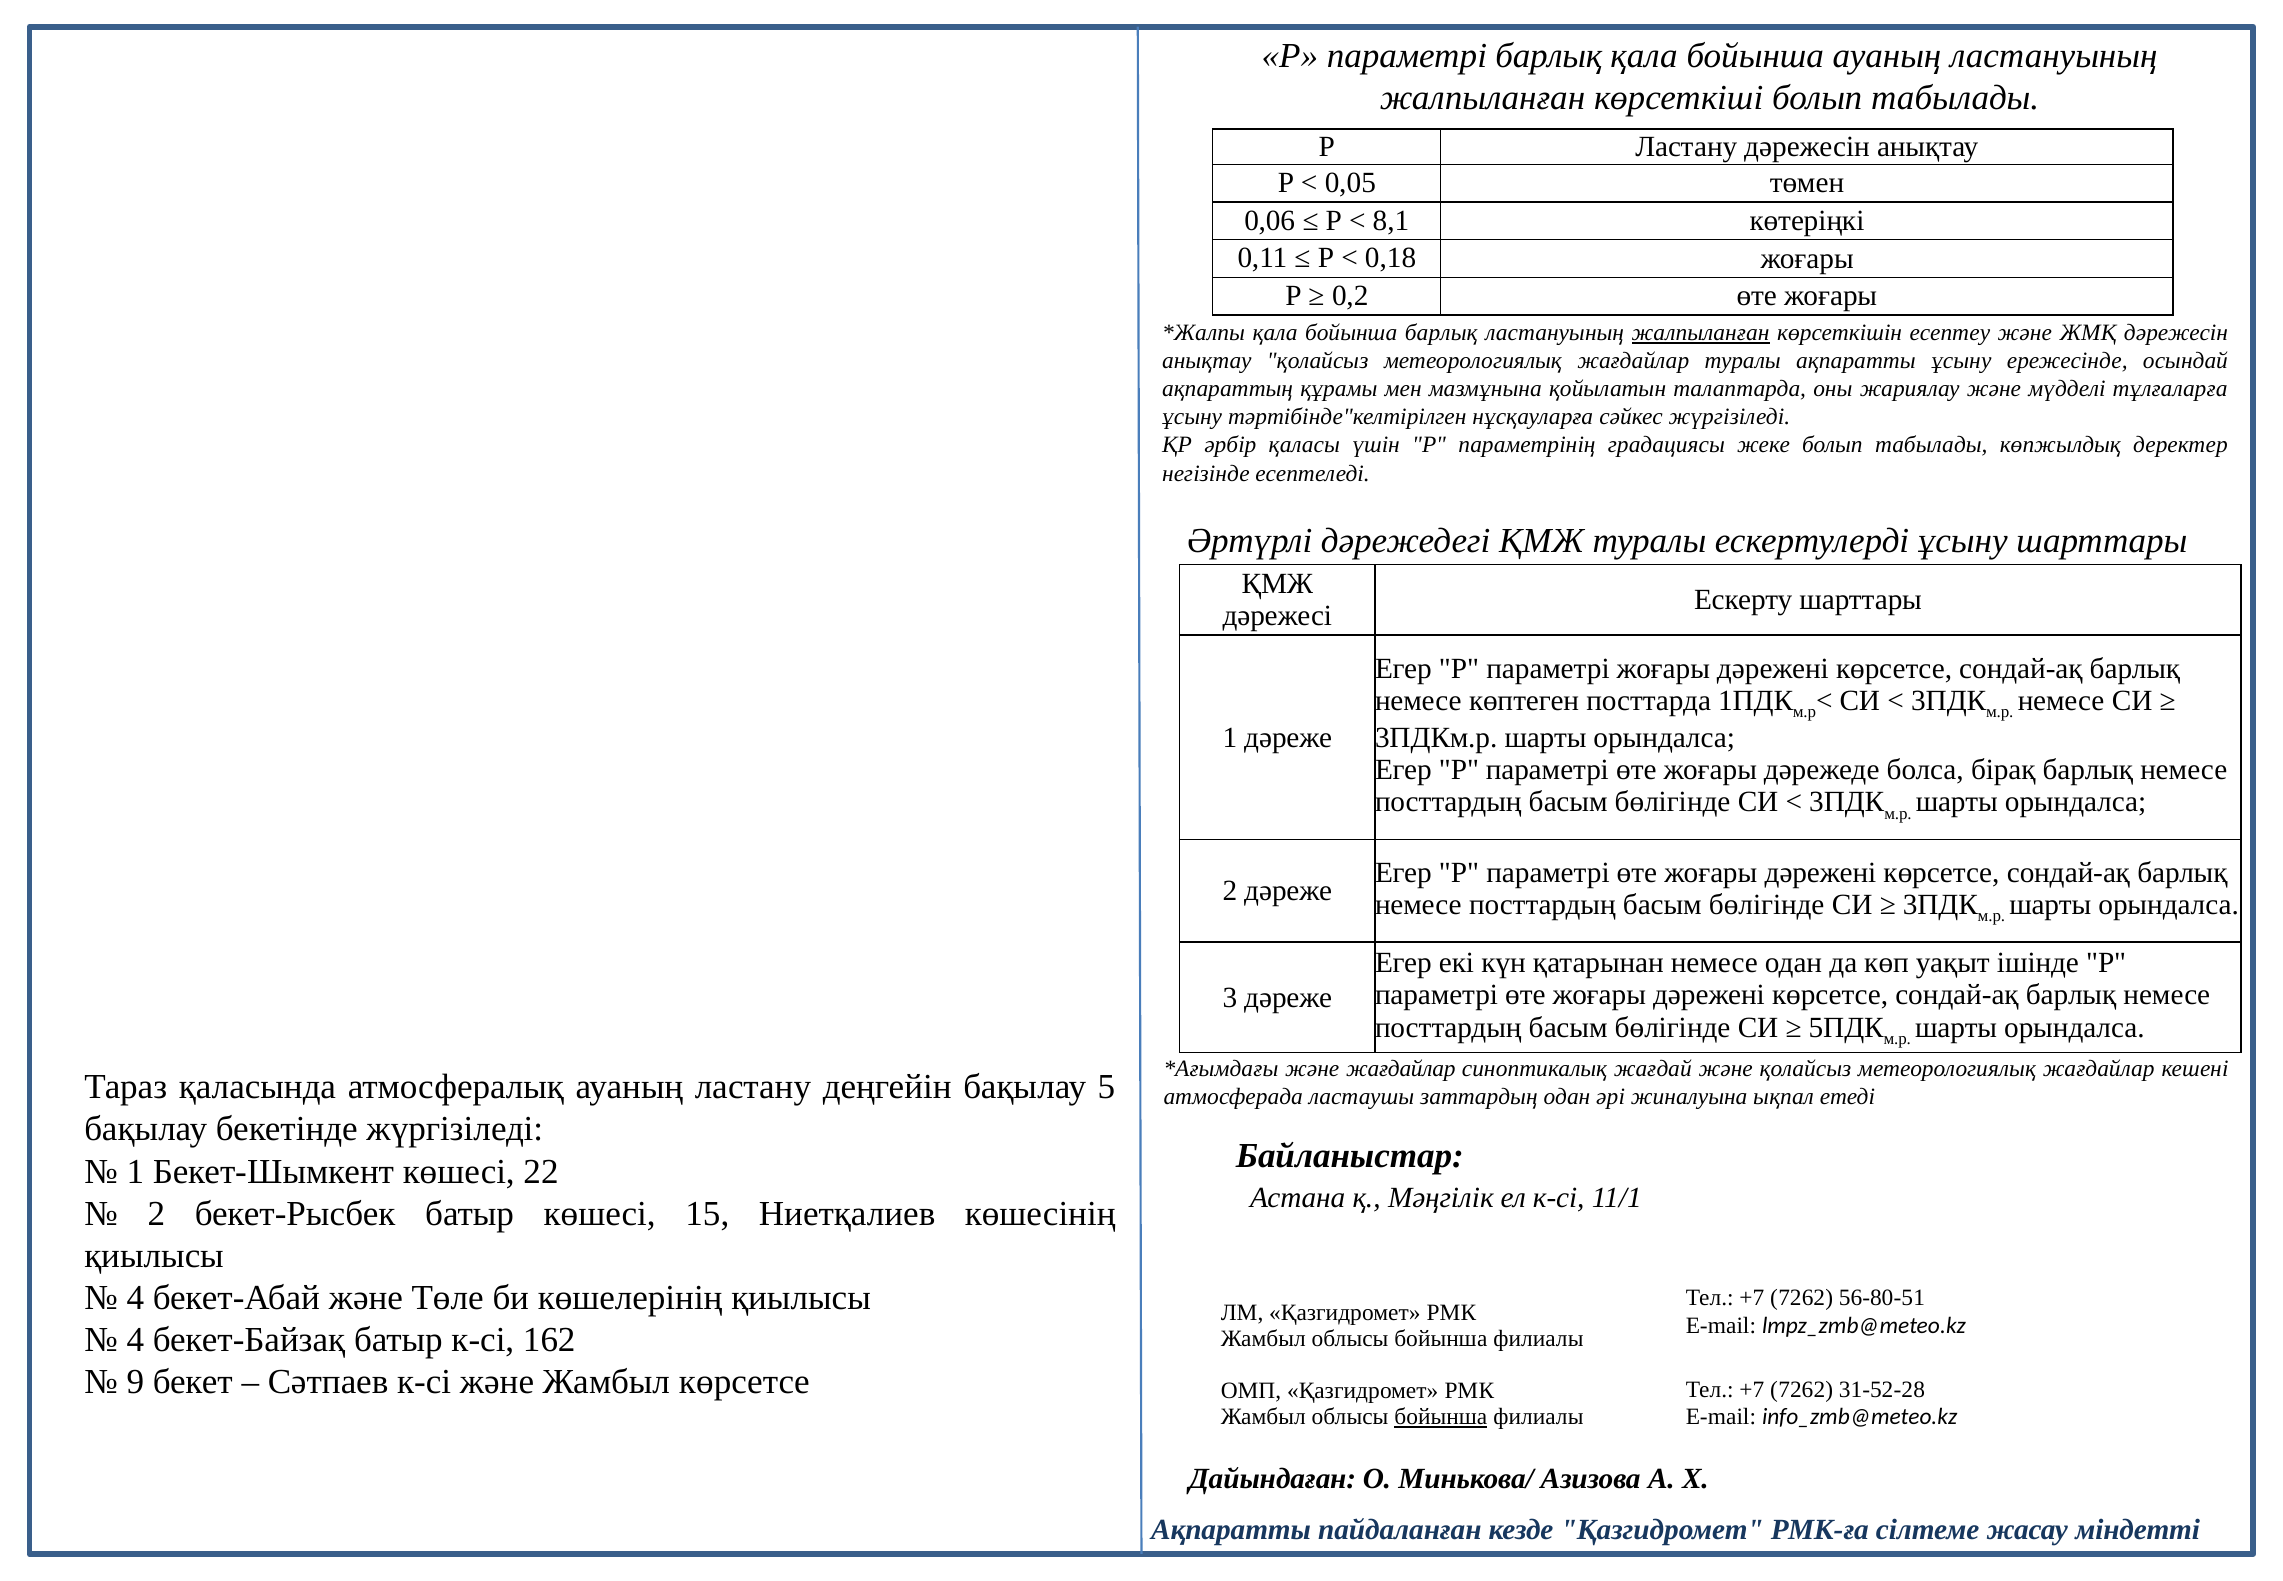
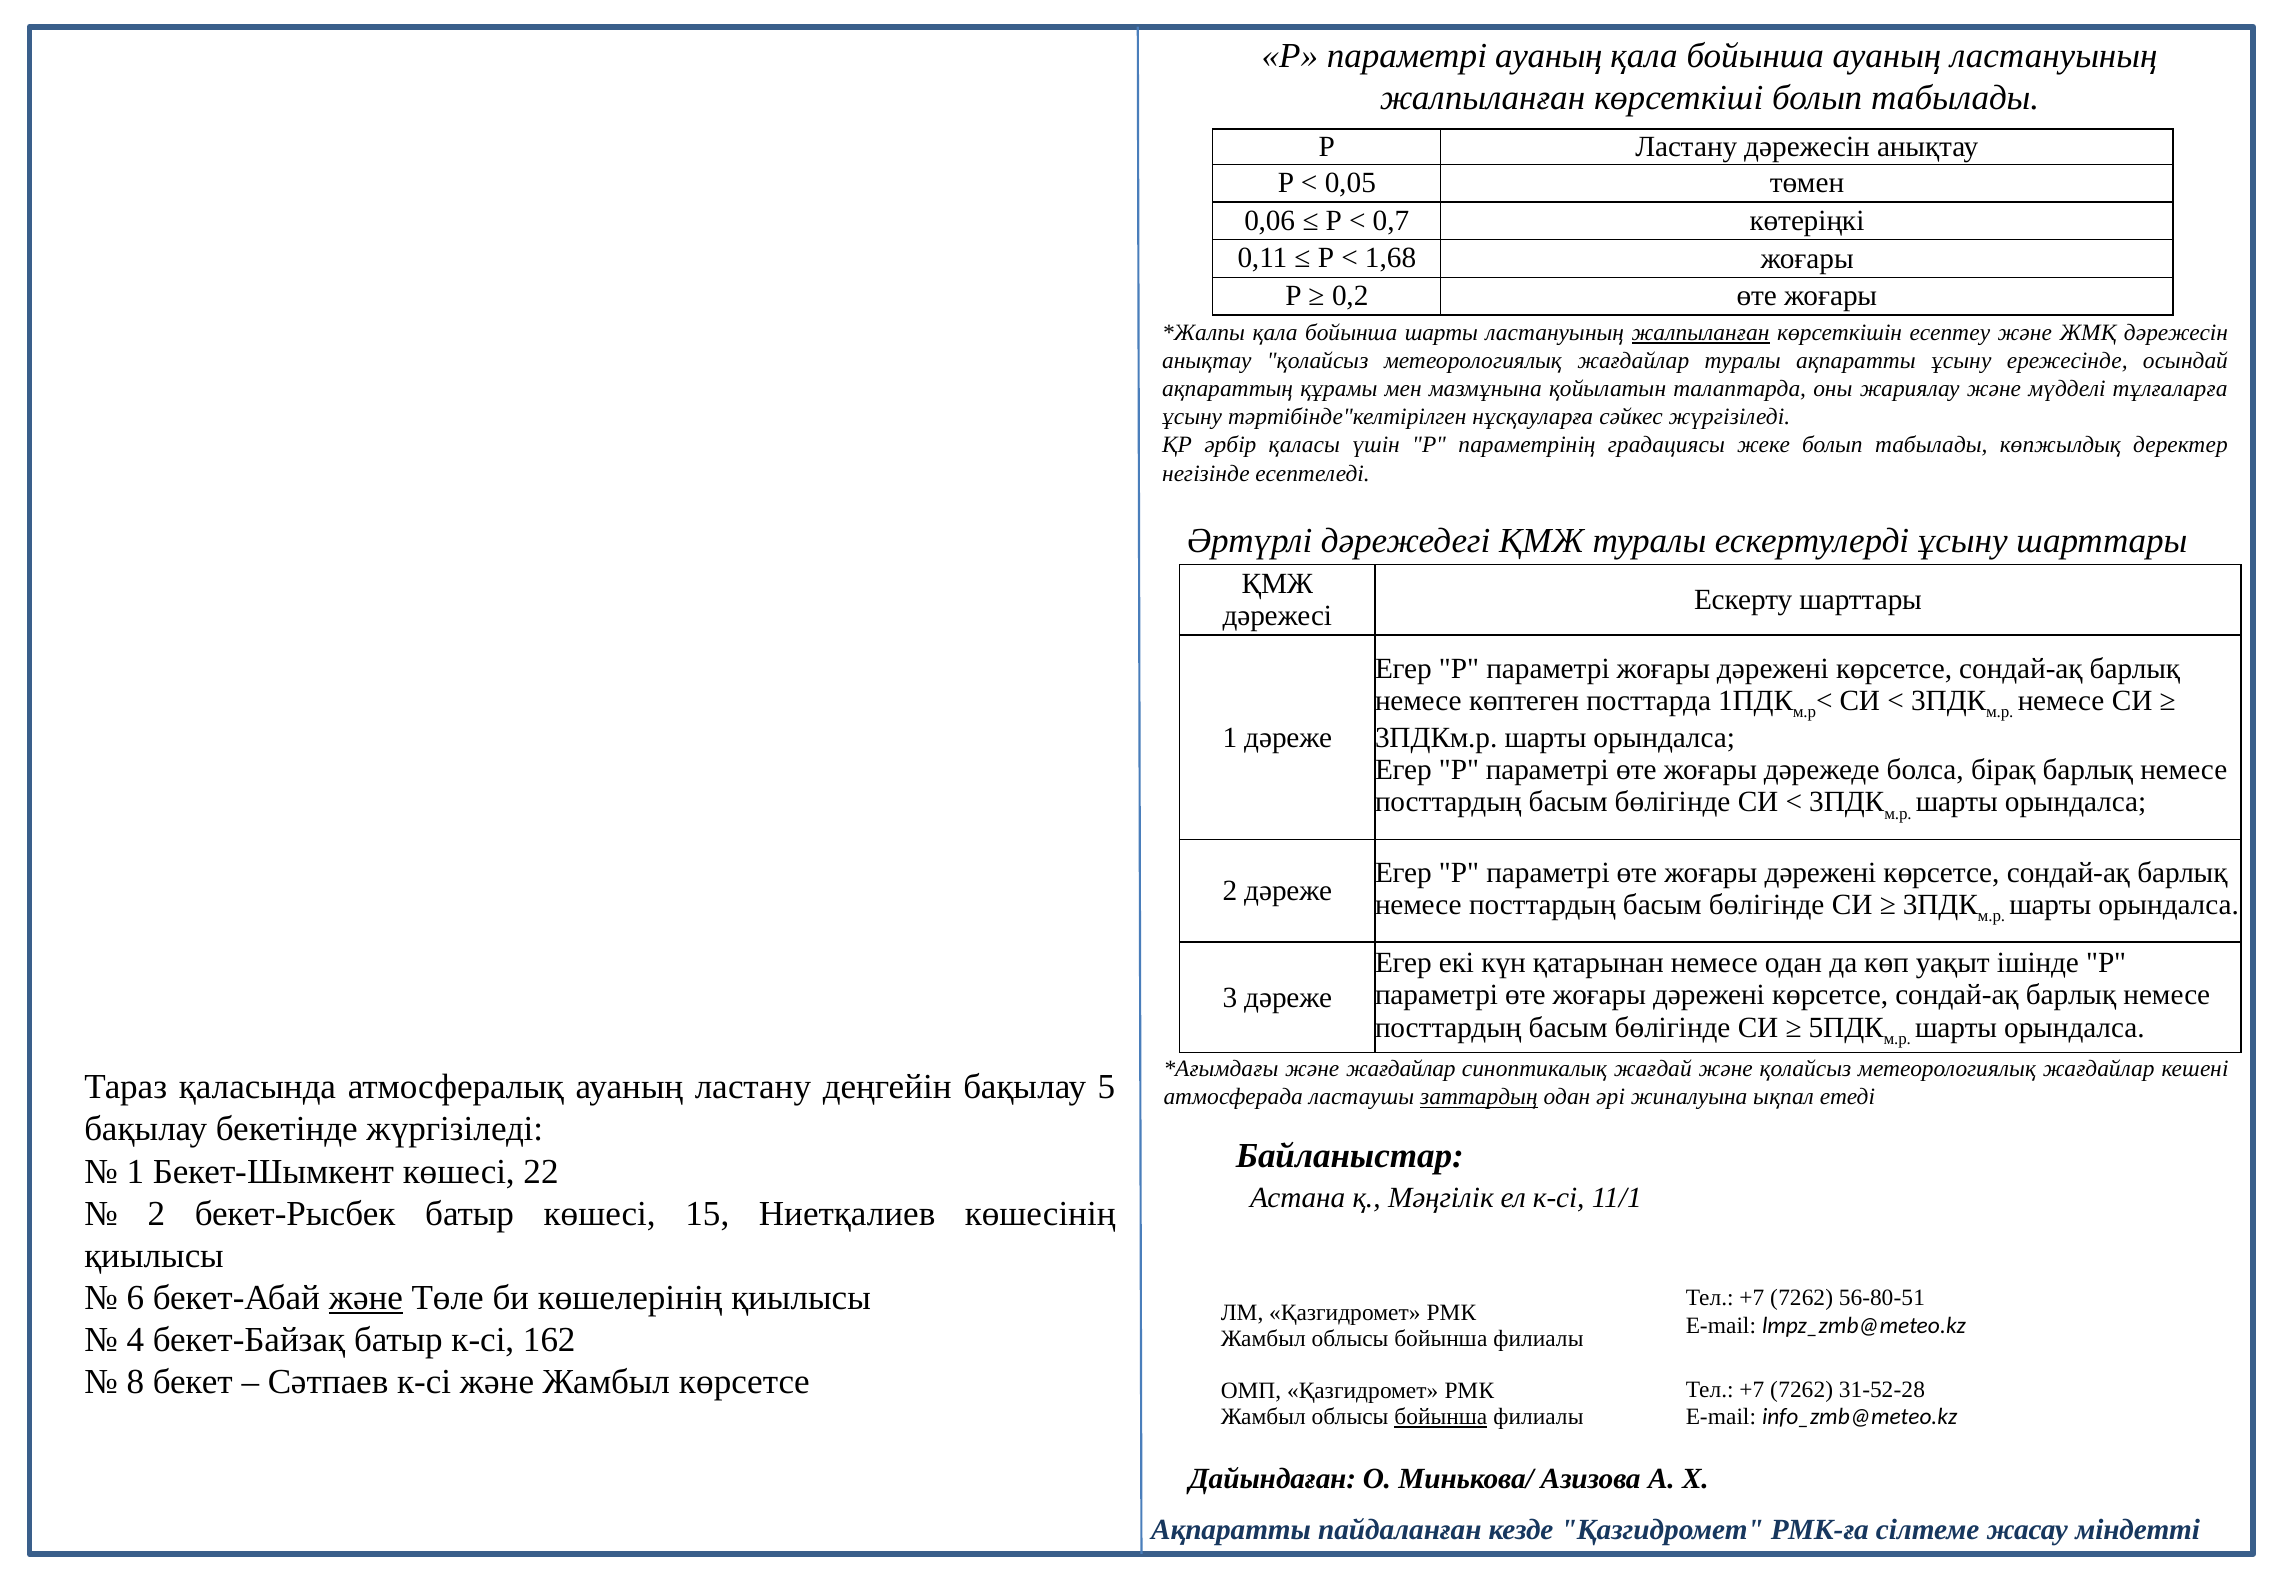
параметрі барлық: барлық -> ауаның (1549, 56)
8,1: 8,1 -> 0,7 (1391, 220)
0,18: 0,18 -> 1,68 (1391, 258)
бойынша барлық: барлық -> шарты (1441, 333)
заттардың underline: none -> present (1479, 1097)
4: 4 -> 6 (135, 1298)
және underline: none -> present (366, 1298)
9: 9 -> 8 (135, 1382)
